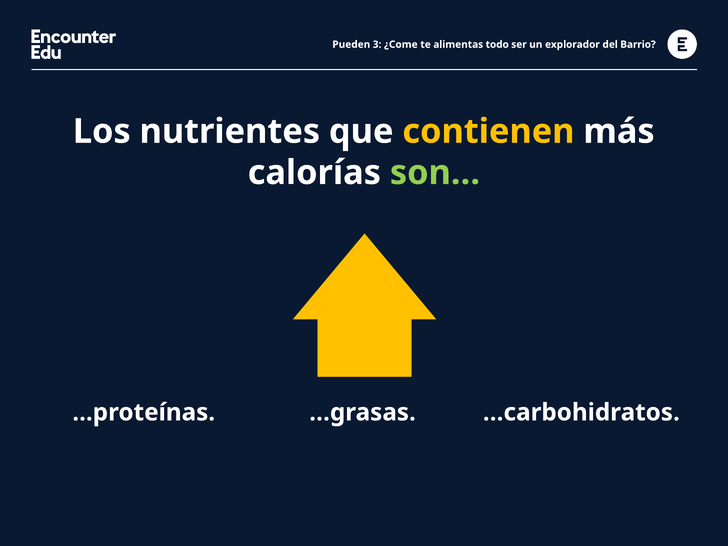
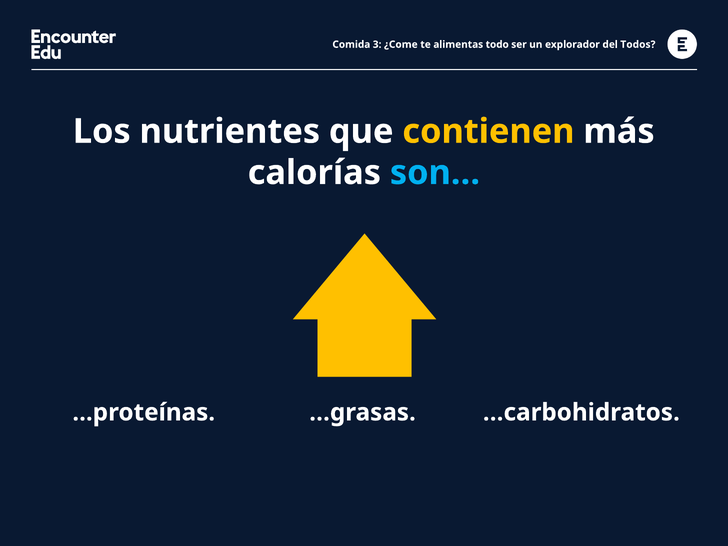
Pueden: Pueden -> Comida (351, 44)
Barrio: Barrio -> Todos (638, 44)
son… colour: light green -> light blue (435, 173)
